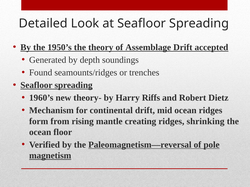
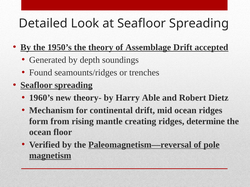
Riffs: Riffs -> Able (151, 98)
shrinking: shrinking -> determine (206, 122)
